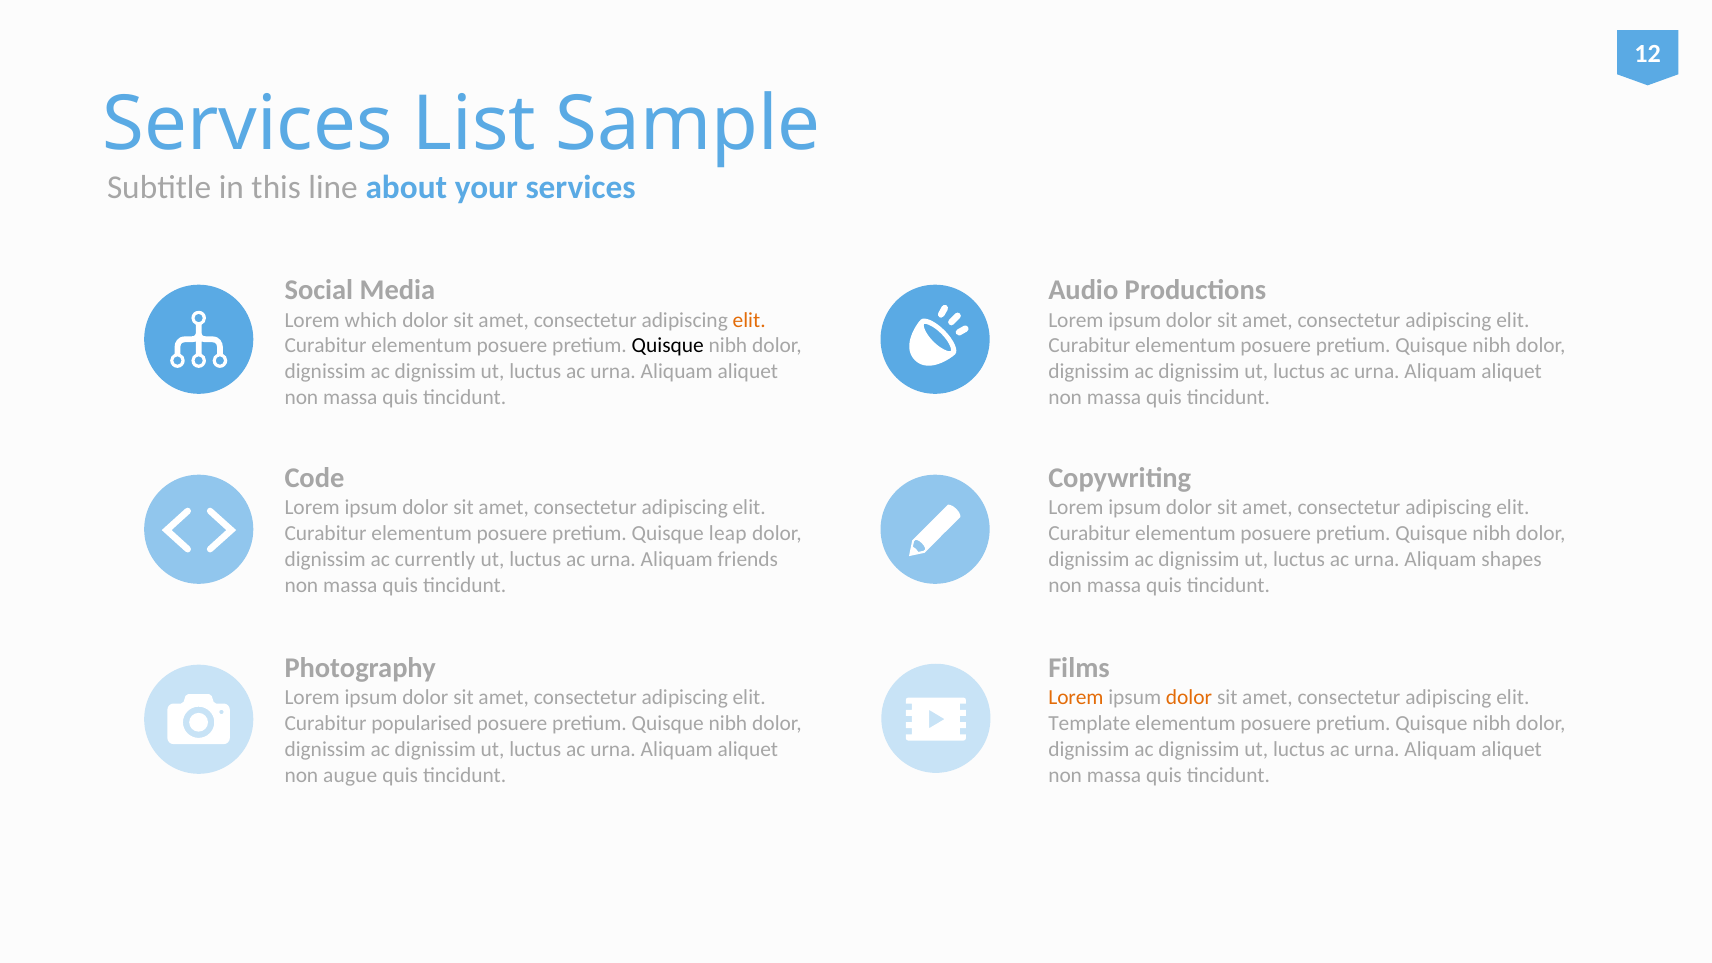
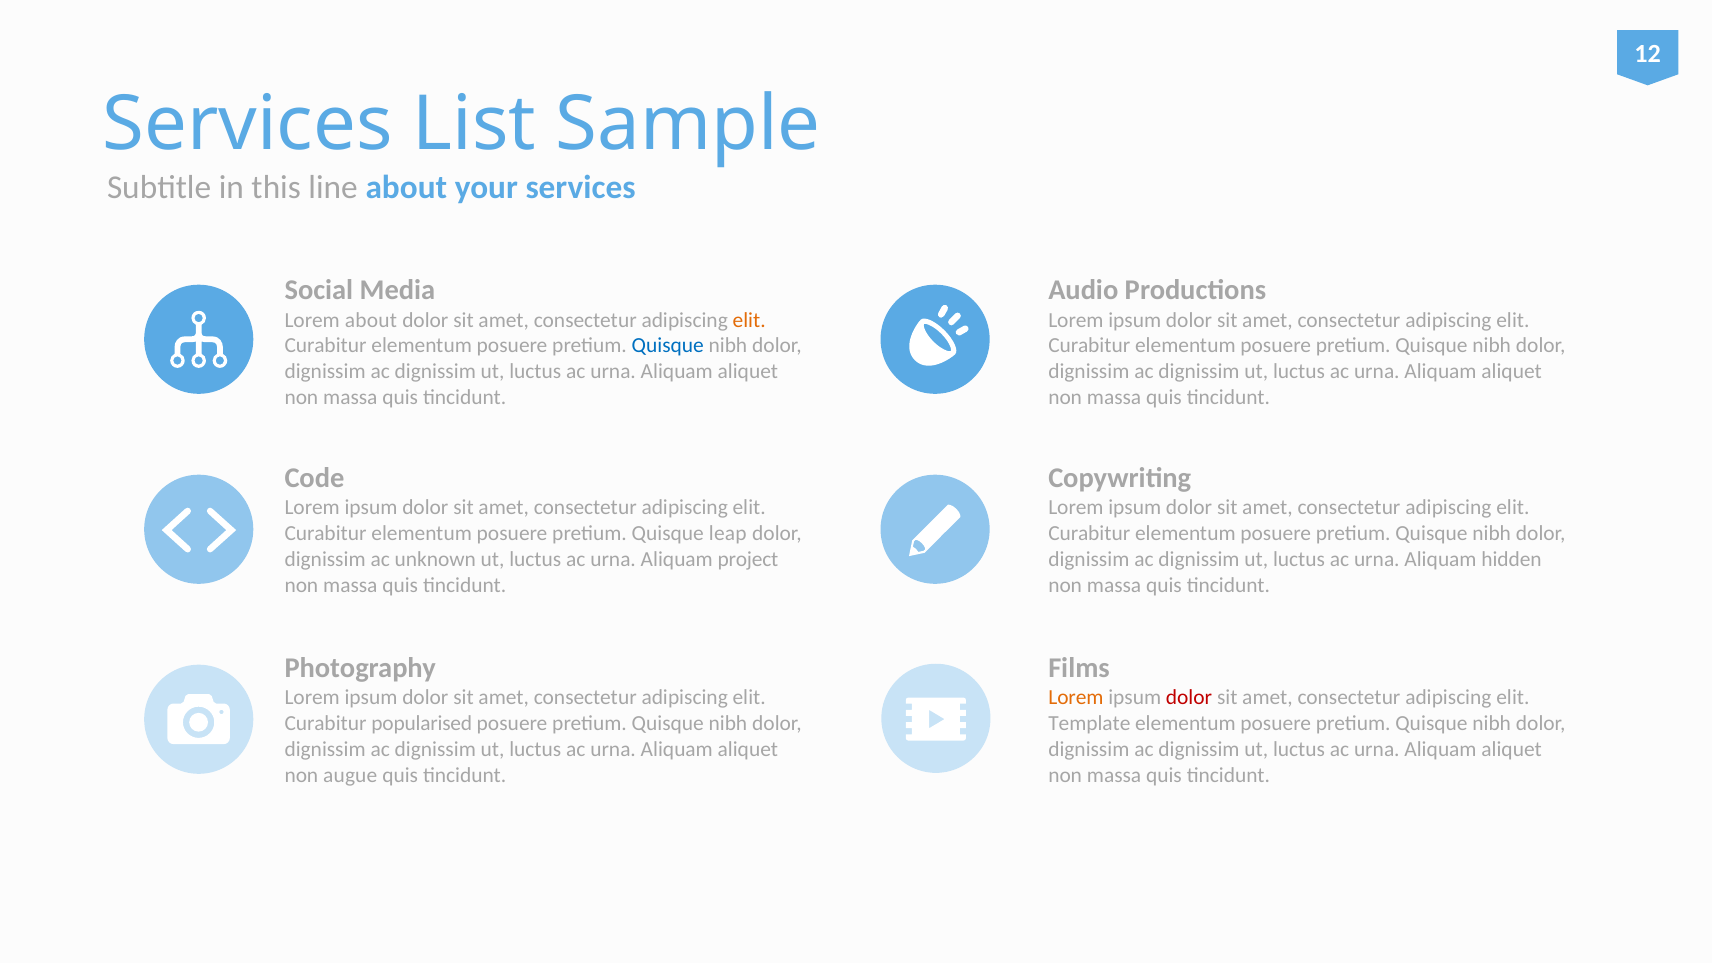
Lorem which: which -> about (371, 320)
Quisque colour: black -> blue (668, 346)
currently: currently -> unknown (435, 559)
friends: friends -> project (748, 559)
shapes: shapes -> hidden (1512, 559)
dolor colour: orange -> red (1189, 698)
